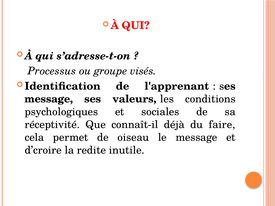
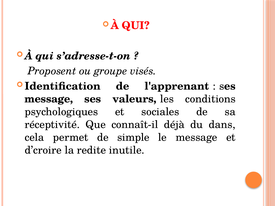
Processus: Processus -> Proposent (52, 71)
faire: faire -> dans (222, 125)
oiseau: oiseau -> simple (133, 138)
